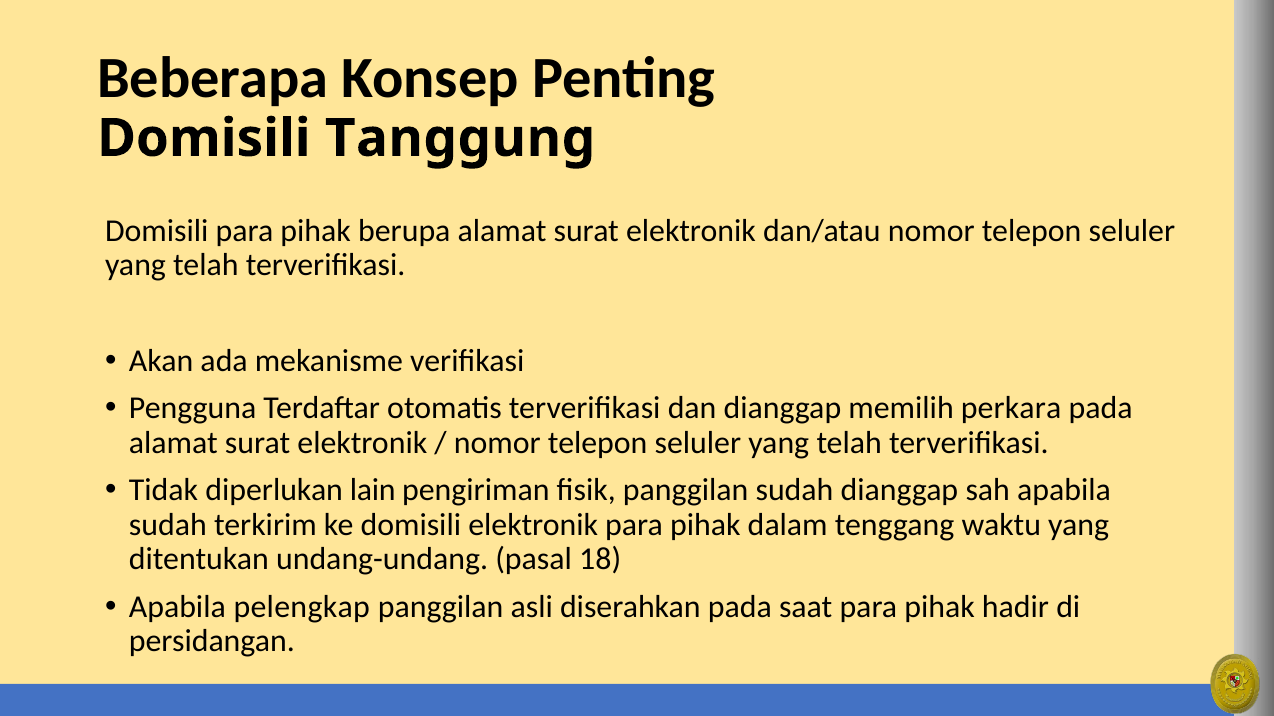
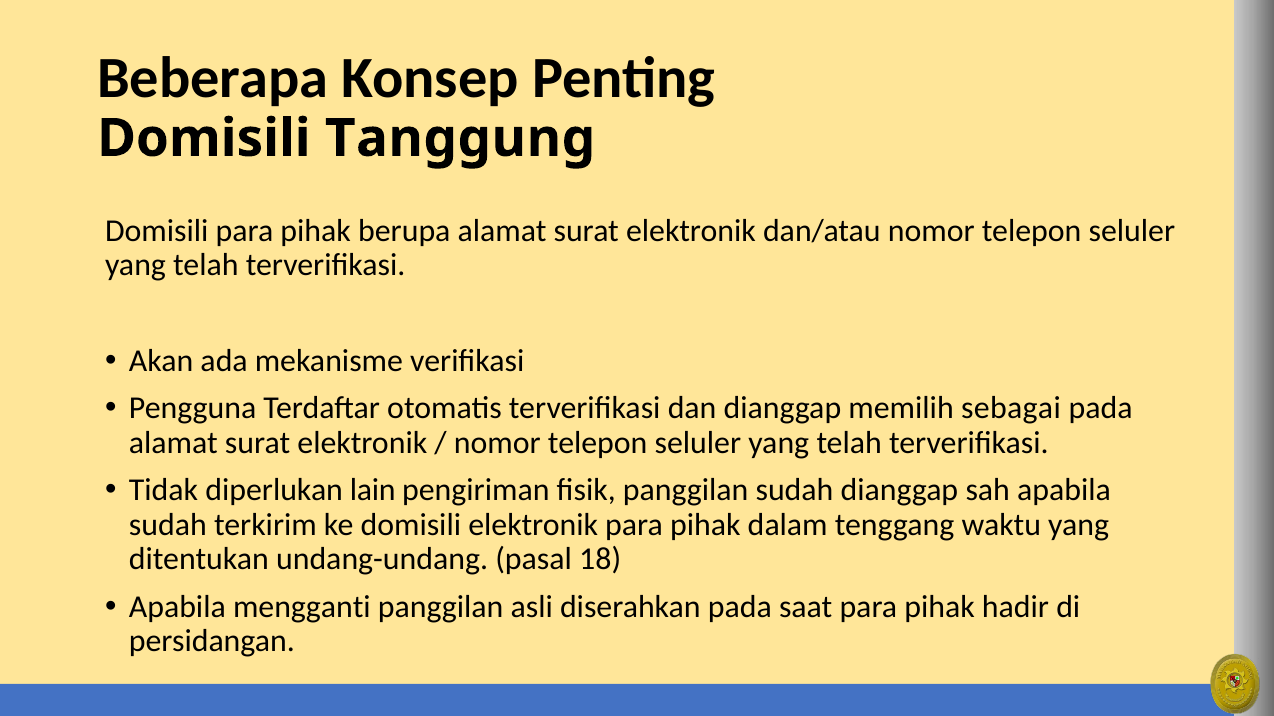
perkara: perkara -> sebagai (1011, 409)
pelengkap: pelengkap -> mengganti (302, 607)
